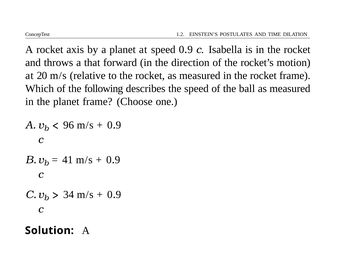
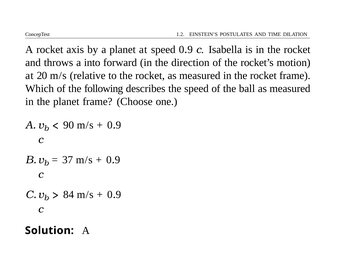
that: that -> into (92, 63)
96: 96 -> 90 (69, 125)
41: 41 -> 37 (68, 160)
34: 34 -> 84 (69, 194)
